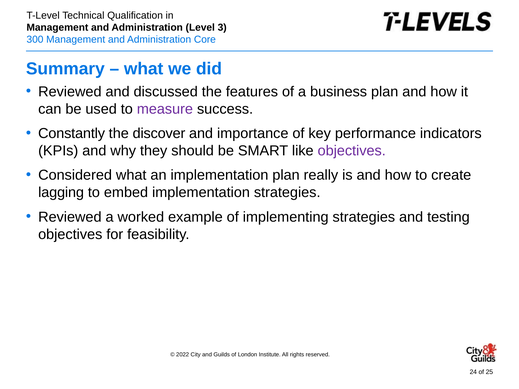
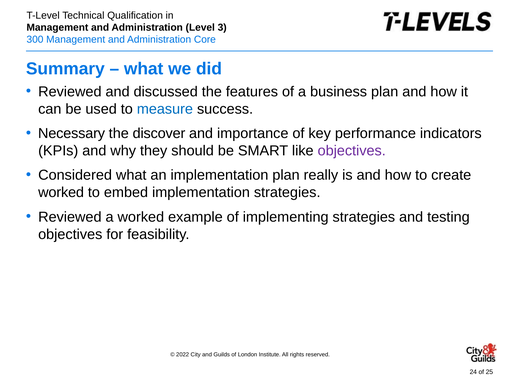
measure colour: purple -> blue (165, 109)
Constantly: Constantly -> Necessary (72, 134)
lagging: lagging -> worked (61, 193)
